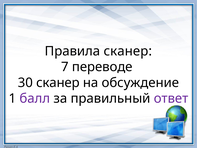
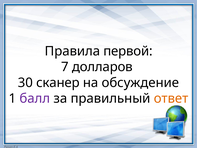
Правила сканер: сканер -> первой (128, 51)
переводе: переводе -> долларов (102, 67)
ответ colour: purple -> orange (171, 98)
